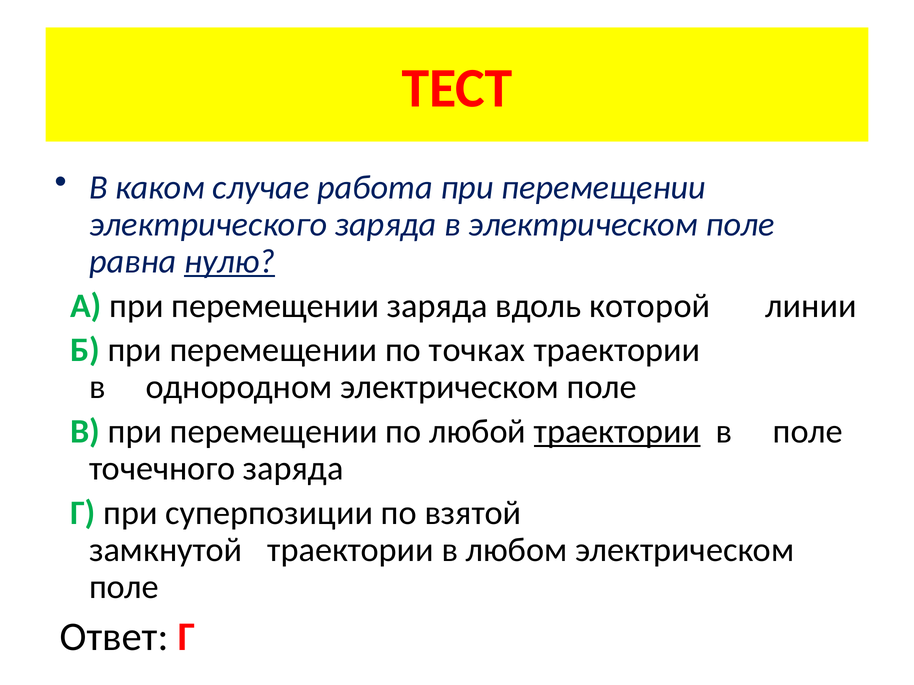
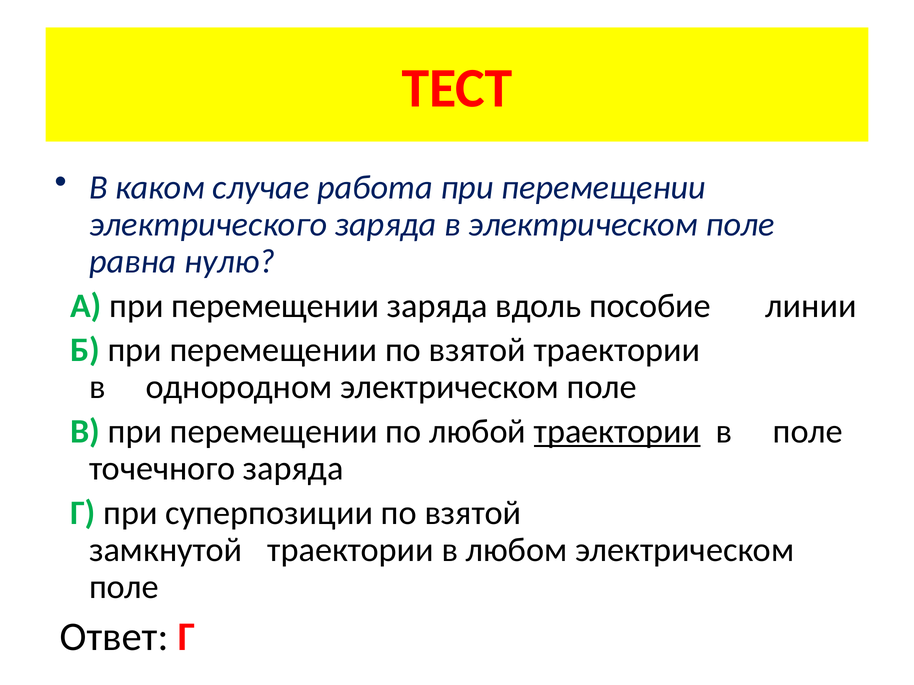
нулю underline: present -> none (230, 262)
которой: которой -> пособие (650, 306)
перемещении по точках: точках -> взятой (477, 350)
